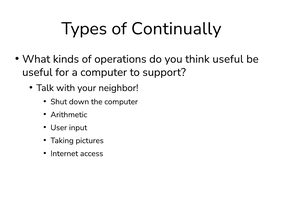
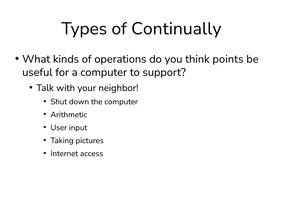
think useful: useful -> points (228, 59)
